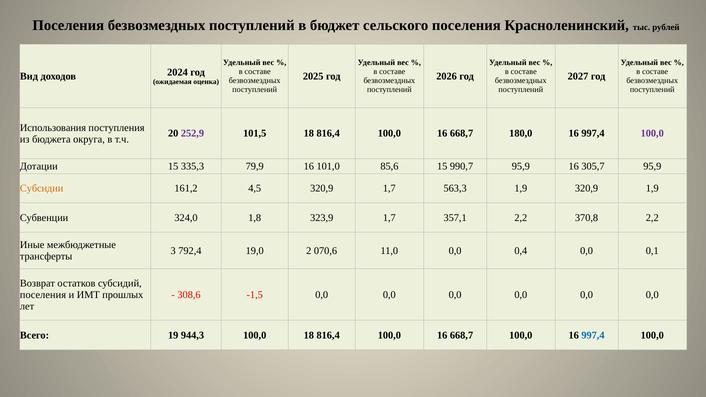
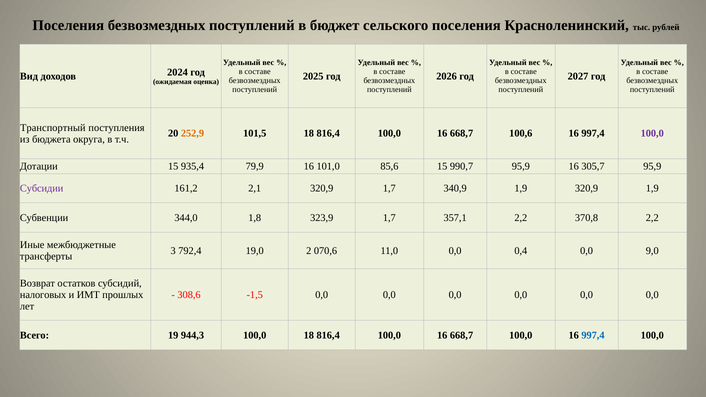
Использования: Использования -> Транспортный (53, 128)
252,9 colour: purple -> orange (192, 134)
180,0: 180,0 -> 100,6 (521, 134)
335,3: 335,3 -> 935,4 (192, 167)
Субсидии colour: orange -> purple (42, 189)
4,5: 4,5 -> 2,1 (255, 189)
563,3: 563,3 -> 340,9 (455, 189)
324,0: 324,0 -> 344,0 (186, 218)
0,1: 0,1 -> 9,0 (652, 251)
поселения: поселения -> налоговых (43, 295)
